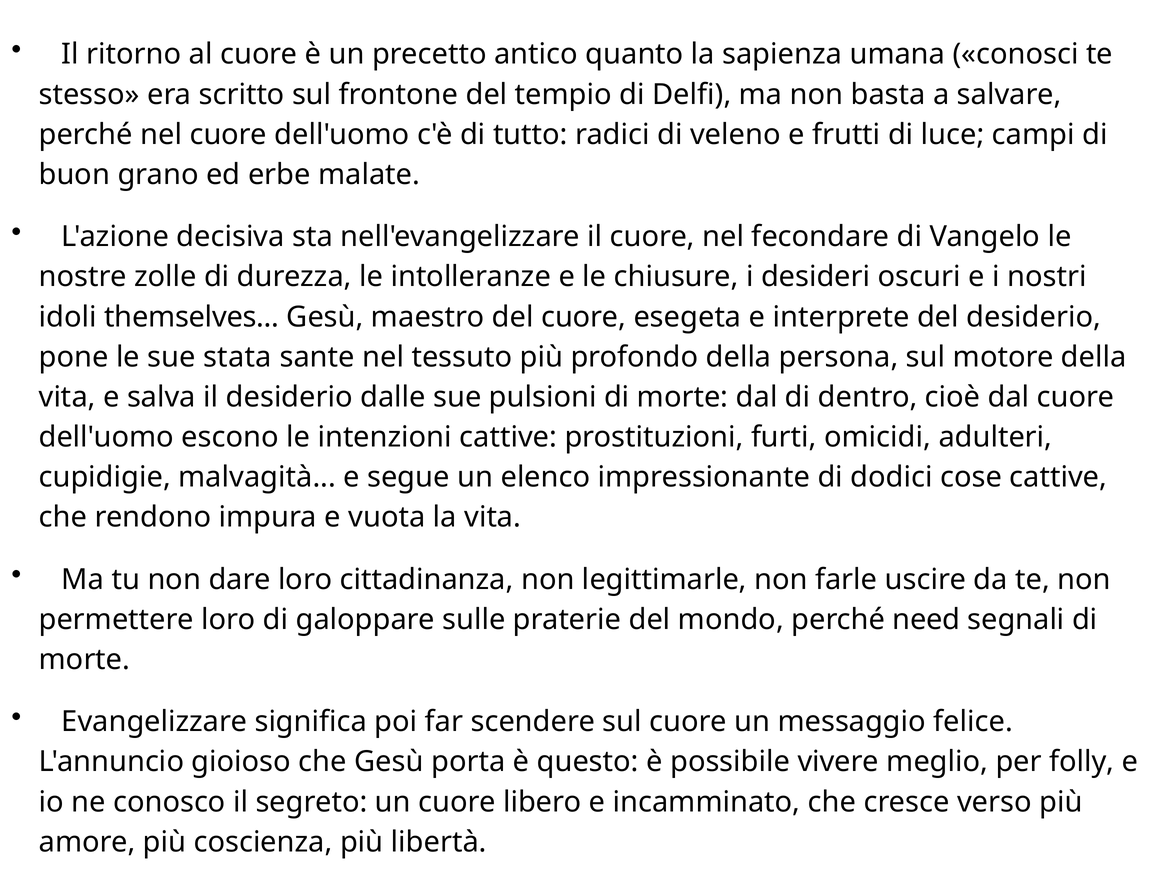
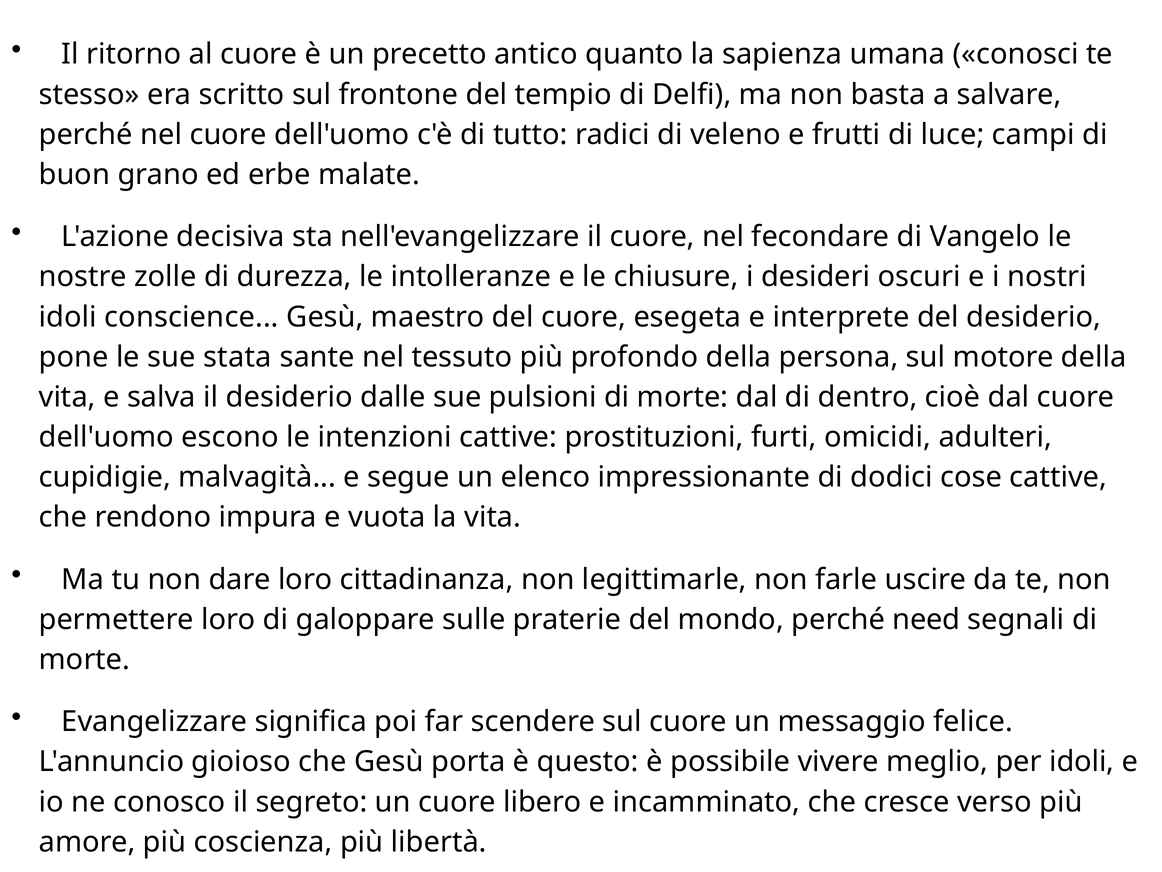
themselves: themselves -> conscience (192, 317)
per folly: folly -> idoli (1082, 761)
